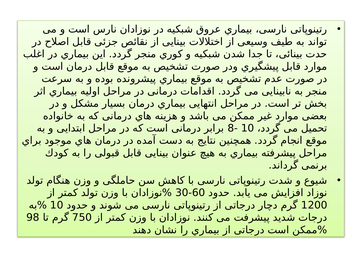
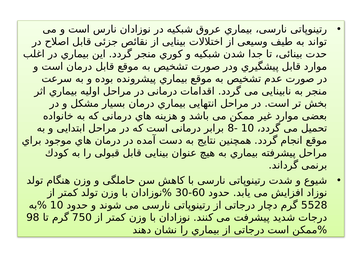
1200: 1200 -> 5528 (314, 205)
